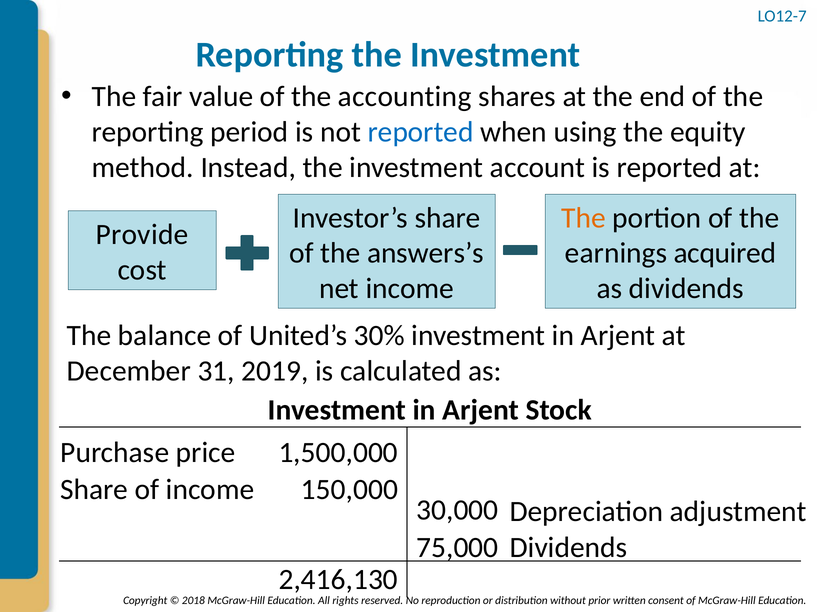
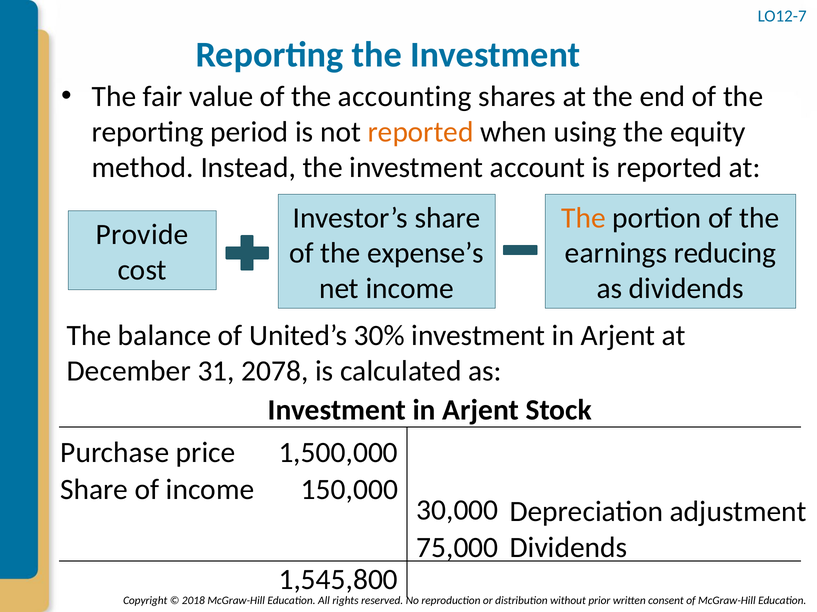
reported colour: blue -> orange (421, 132)
answers’s: answers’s -> expense’s (426, 254)
acquired: acquired -> reducing (725, 254)
2019: 2019 -> 2078 (275, 371)
2,416,130: 2,416,130 -> 1,545,800 (338, 580)
